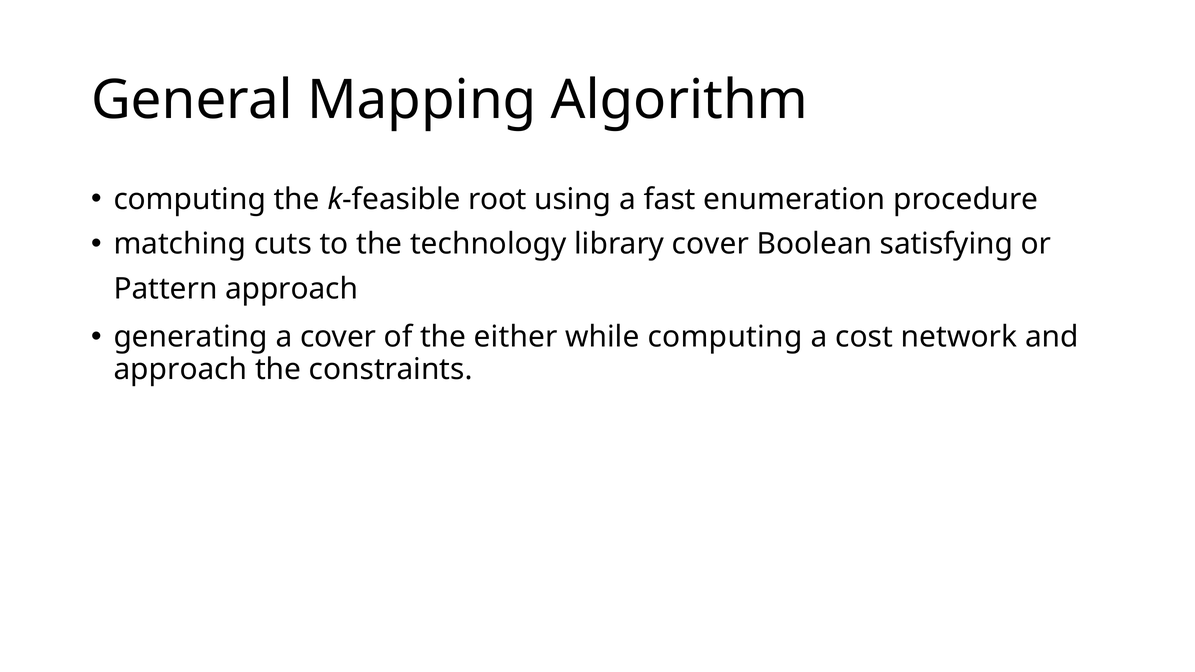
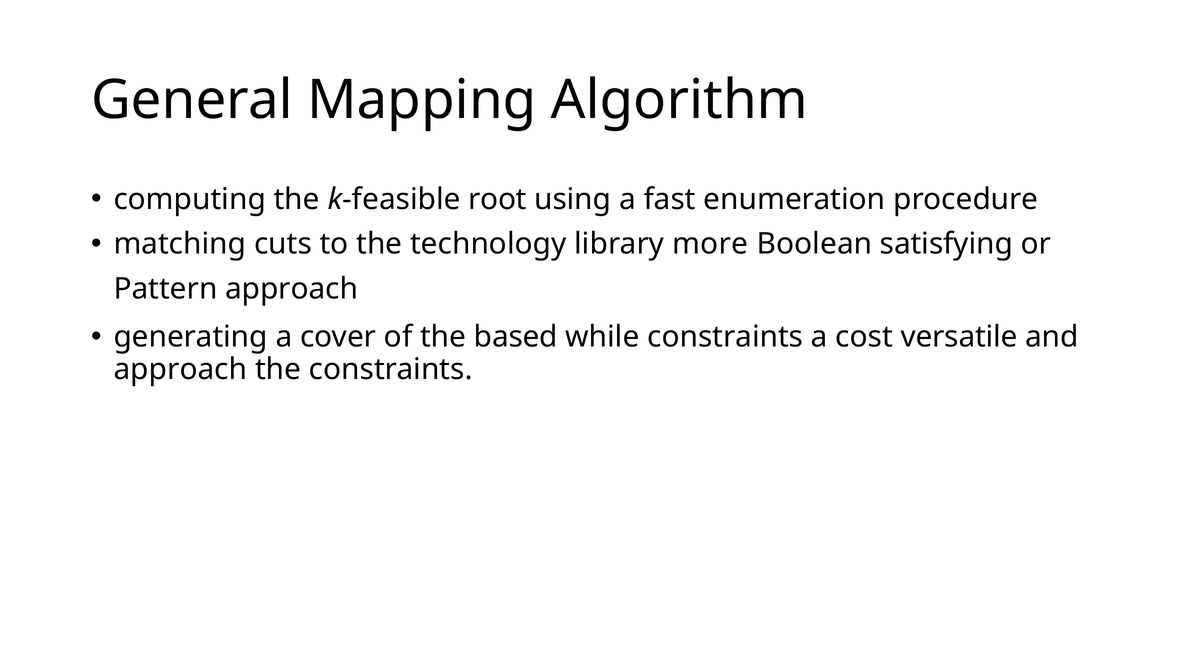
library cover: cover -> more (710, 244)
either: either -> based (516, 337)
while computing: computing -> constraints (725, 337)
network: network -> versatile (959, 337)
